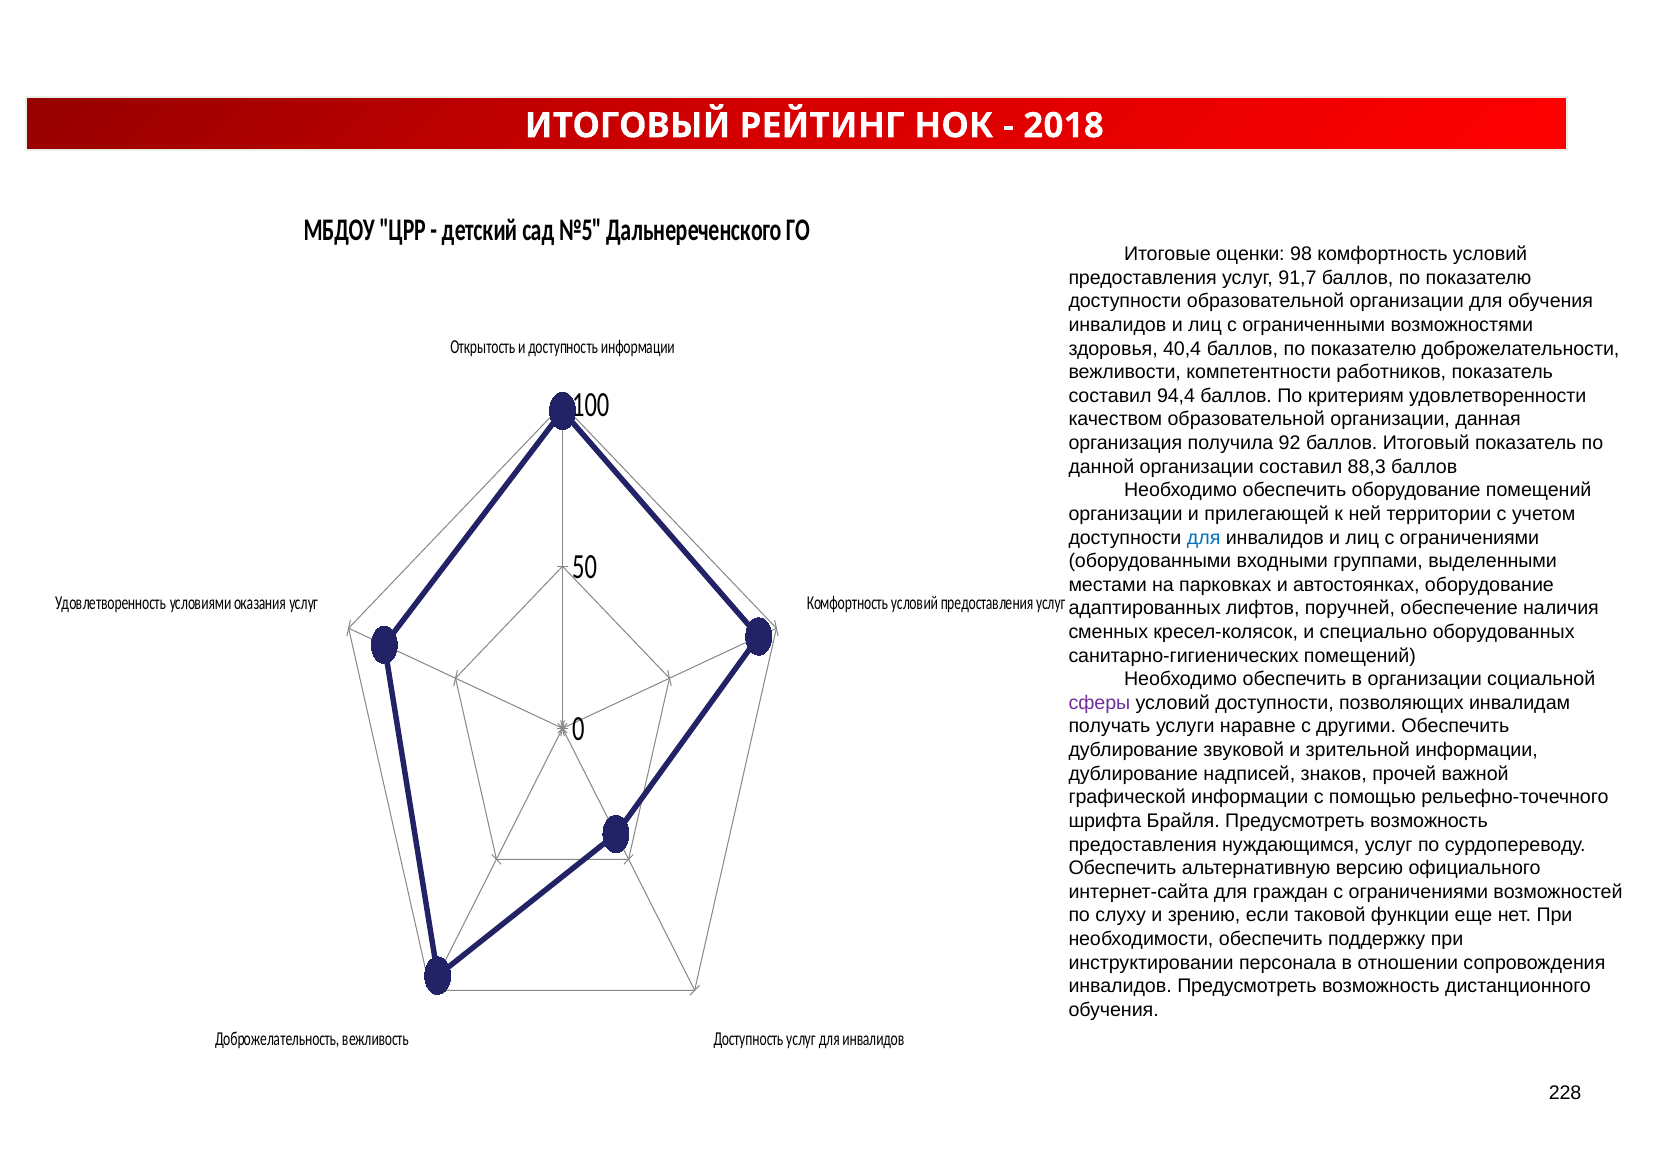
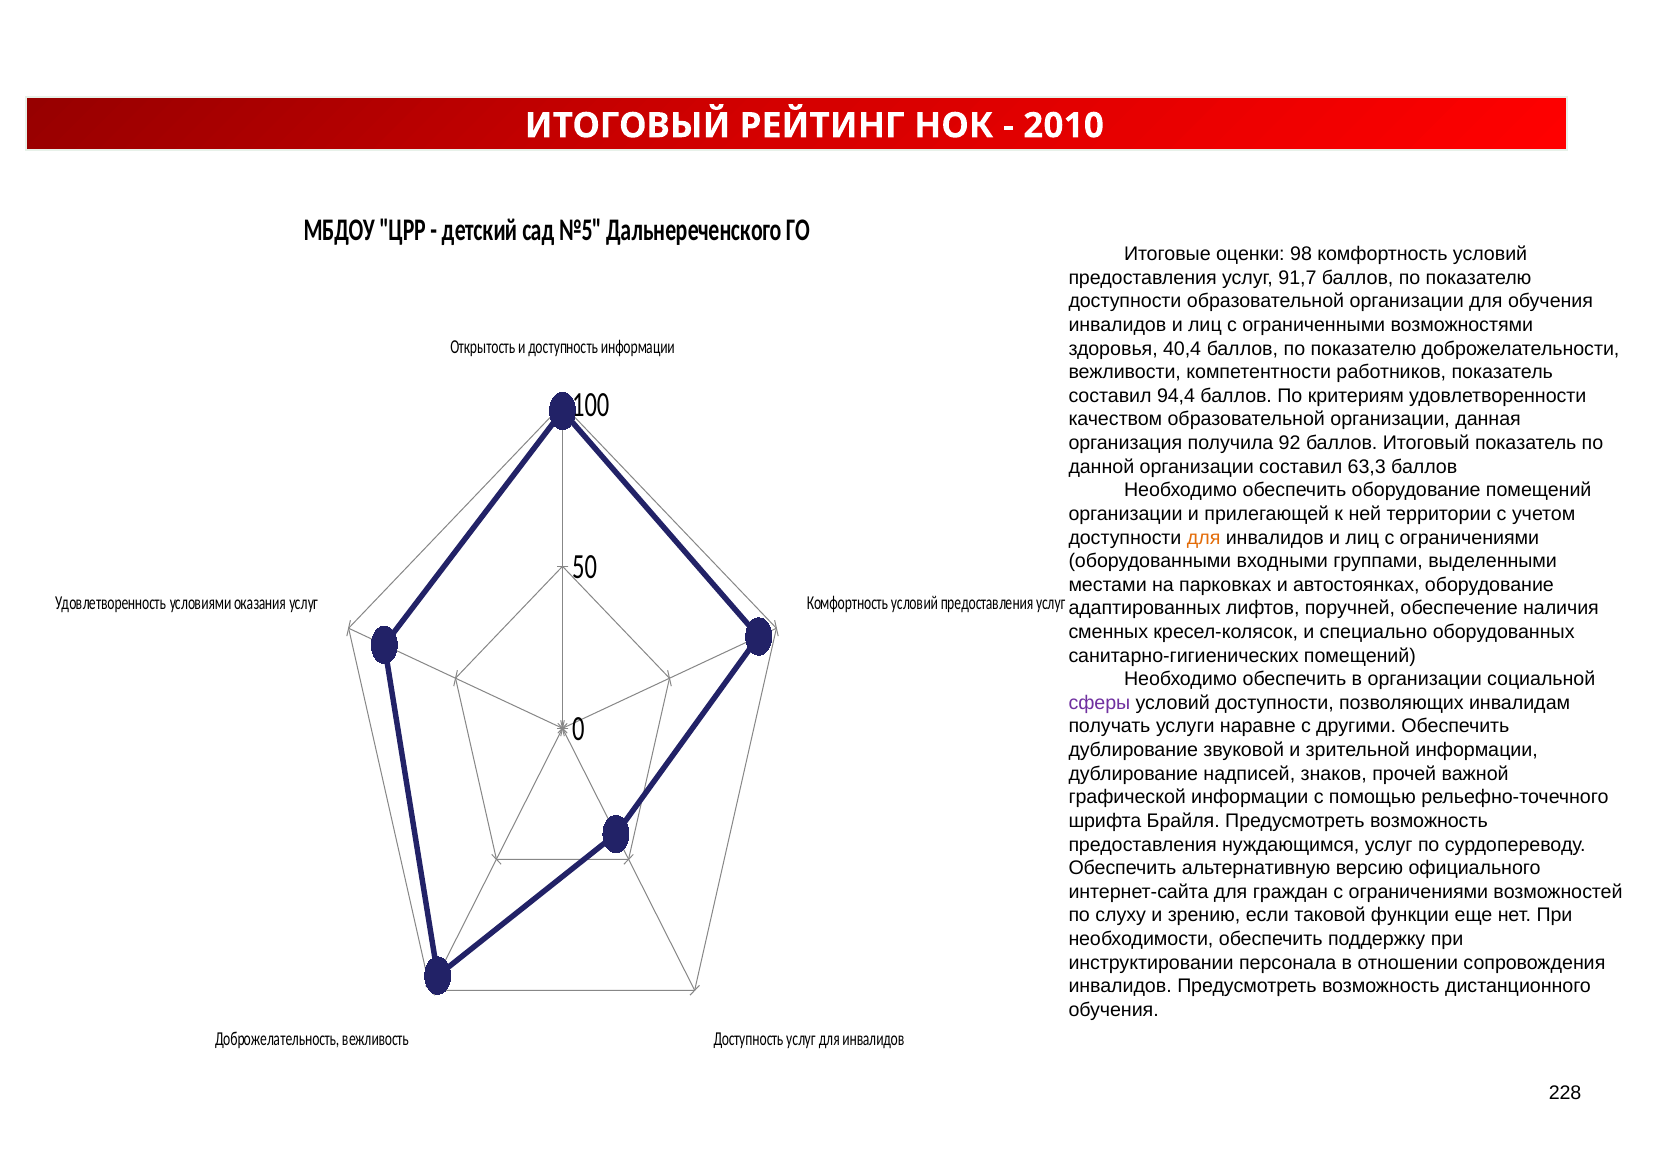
2018: 2018 -> 2010 (1064, 126)
88,3: 88,3 -> 63,3 (1367, 467)
для colour: blue -> orange (1204, 538)
